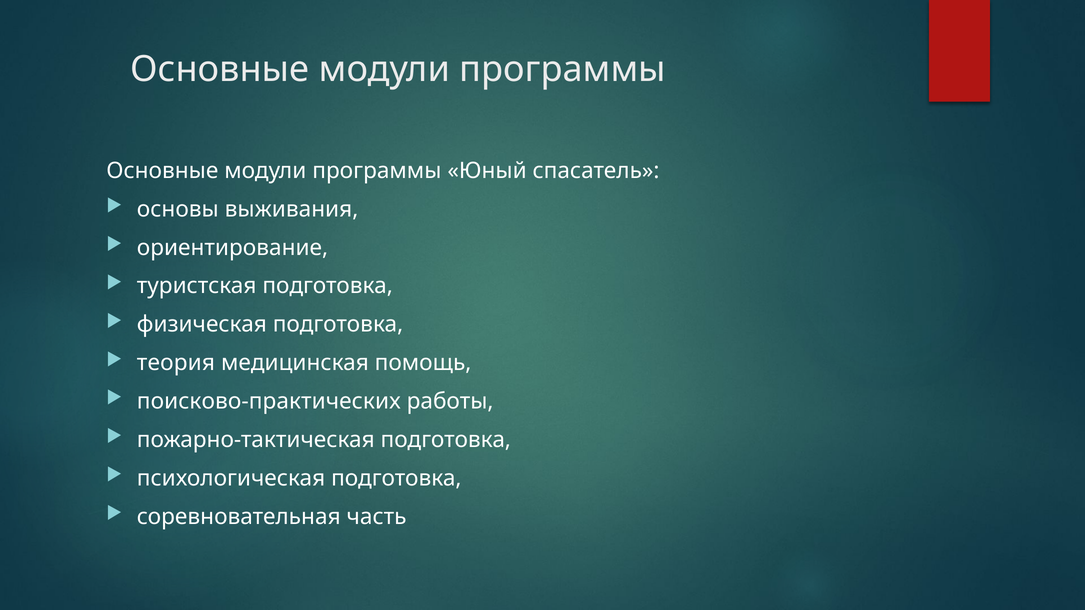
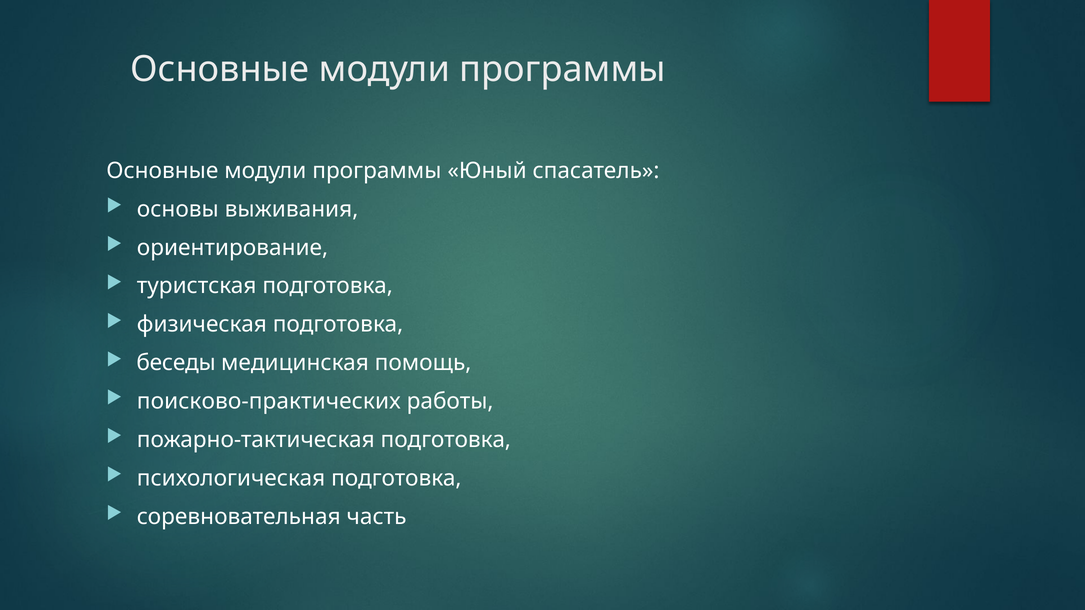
теория: теория -> беседы (176, 363)
